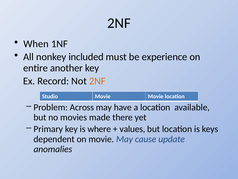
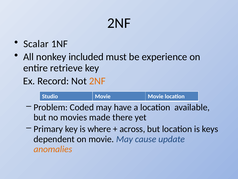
When: When -> Scalar (36, 44)
another: another -> retrieve (66, 68)
Across: Across -> Coded (82, 107)
values: values -> across (132, 129)
anomalies colour: black -> orange (53, 149)
